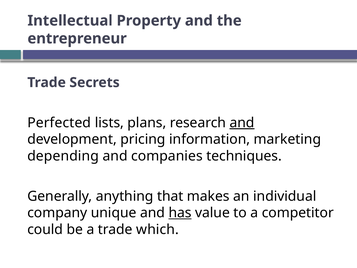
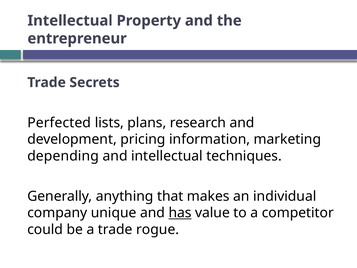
and underline: present -> none (242, 123)
and companies: companies -> intellectual (167, 156)
which: which -> rogue (158, 229)
